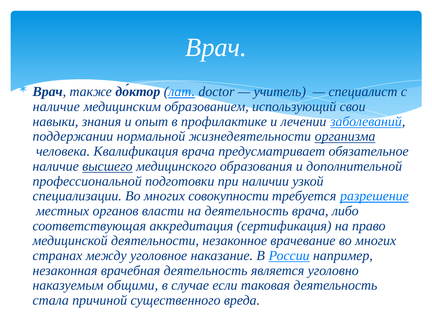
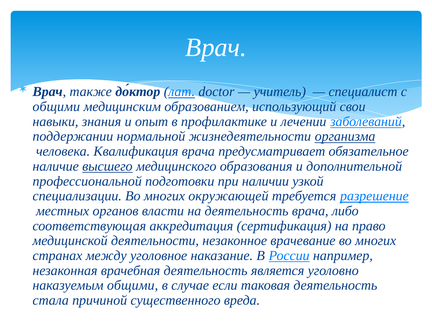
наличие: наличие -> общими (56, 107)
совокупности: совокупности -> окружающей (228, 196)
